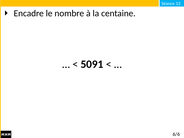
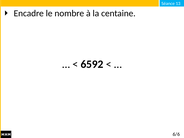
5091: 5091 -> 6592 (92, 64)
